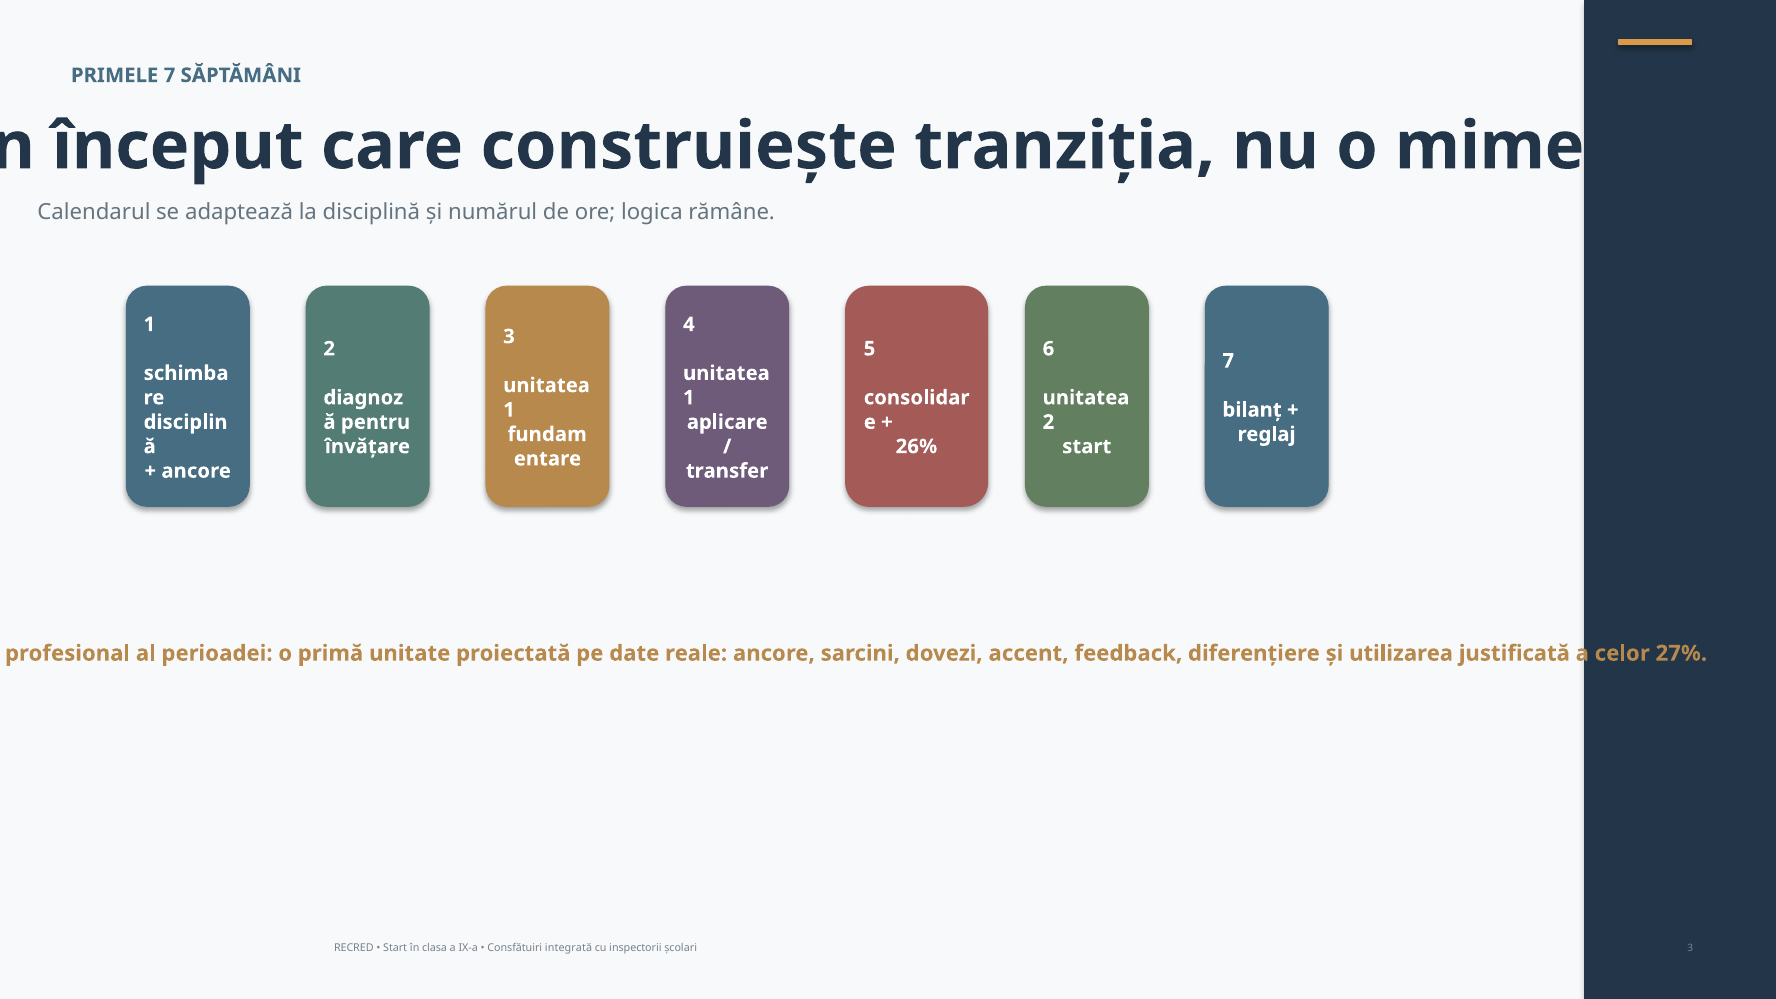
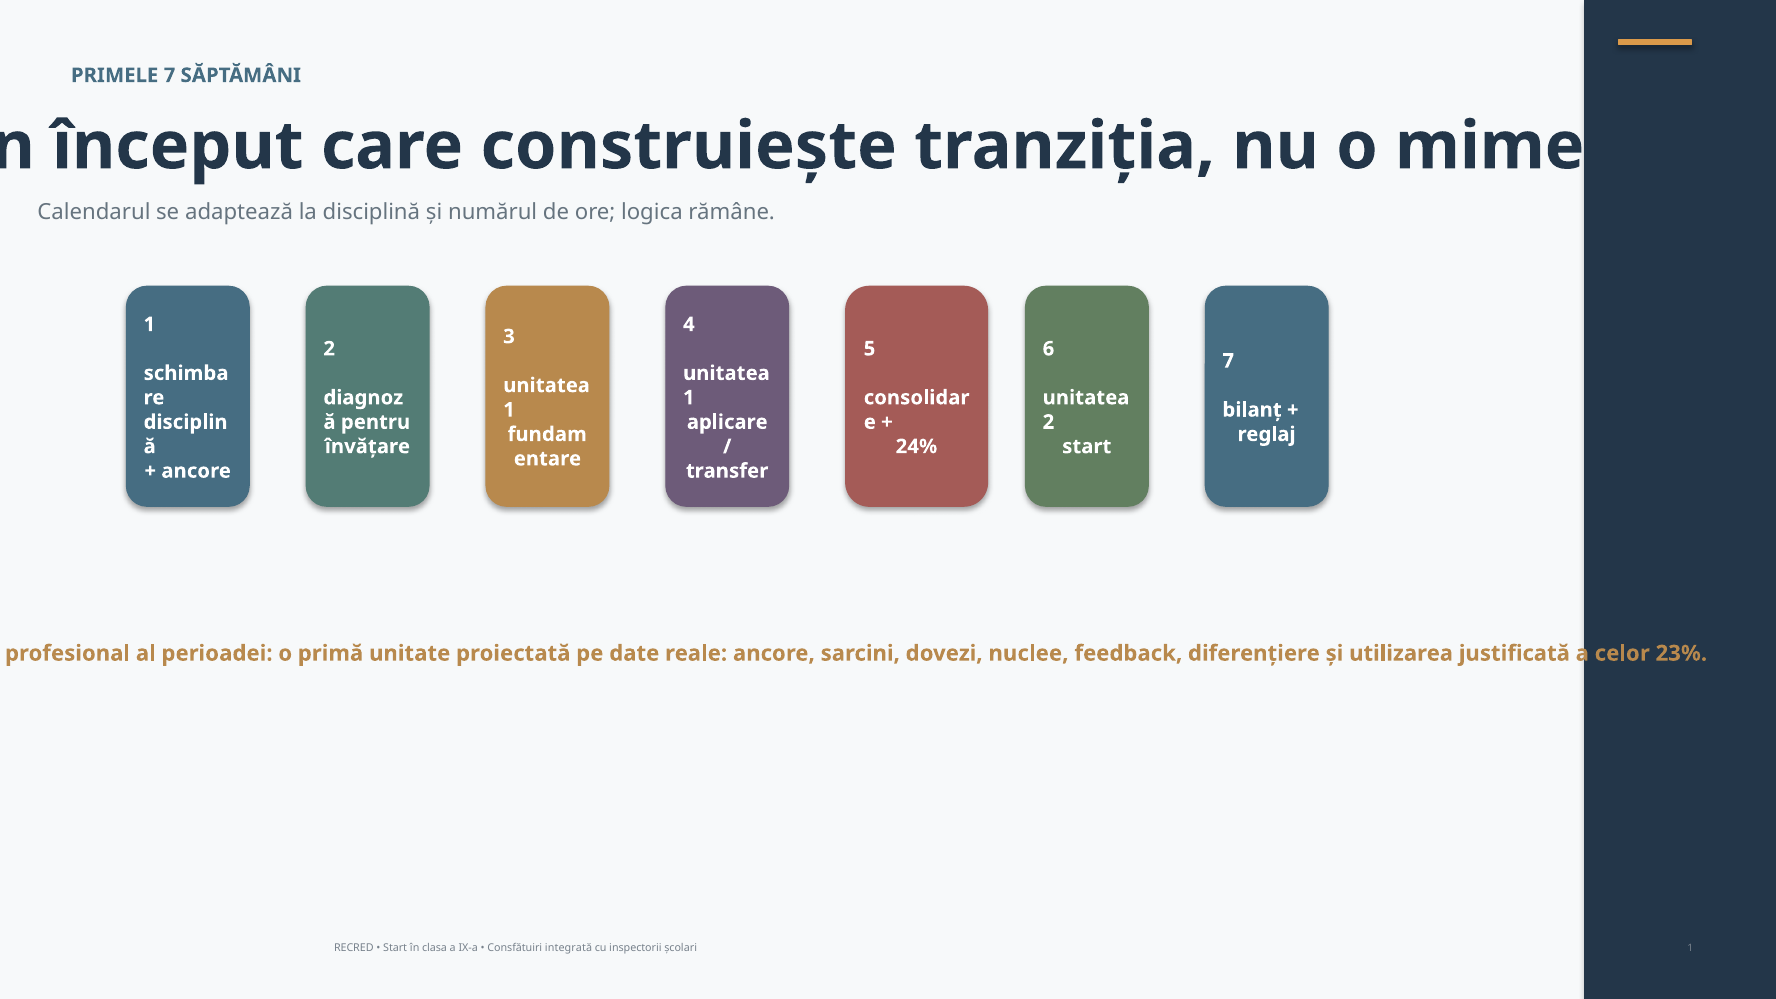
26%: 26% -> 24% (917, 447)
accent: accent -> nuclee (1028, 653)
27%: 27% -> 23% (1681, 653)
școlari 3: 3 -> 1 (1690, 948)
